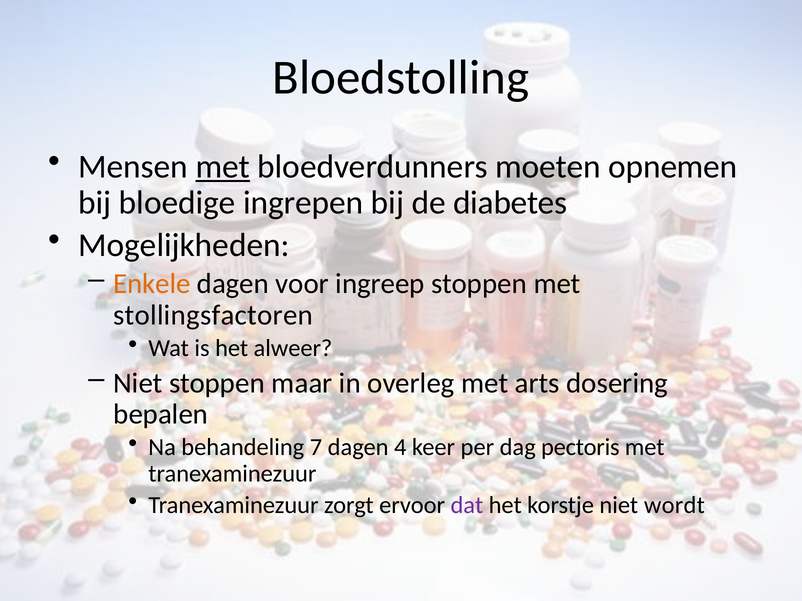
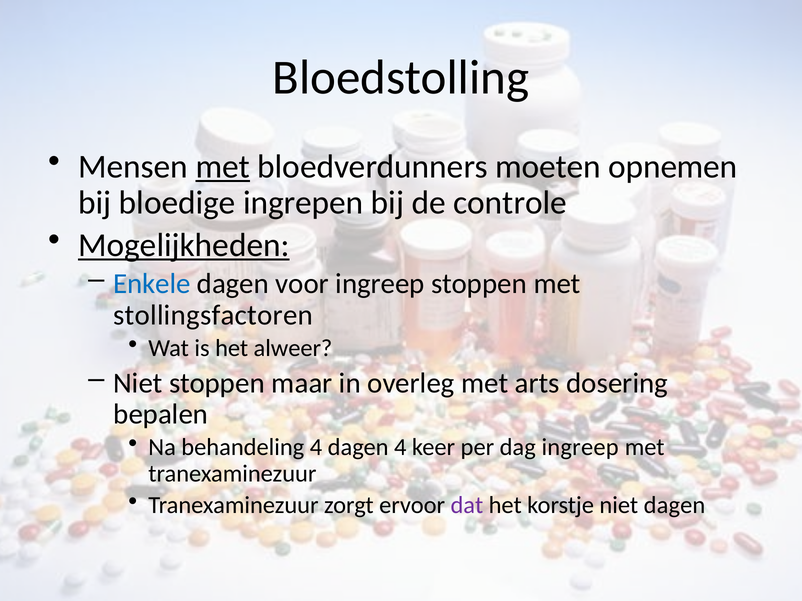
diabetes: diabetes -> controle (510, 203)
Mogelijkheden underline: none -> present (184, 245)
Enkele colour: orange -> blue (152, 284)
behandeling 7: 7 -> 4 (316, 448)
dag pectoris: pectoris -> ingreep (580, 448)
niet wordt: wordt -> dagen (674, 506)
